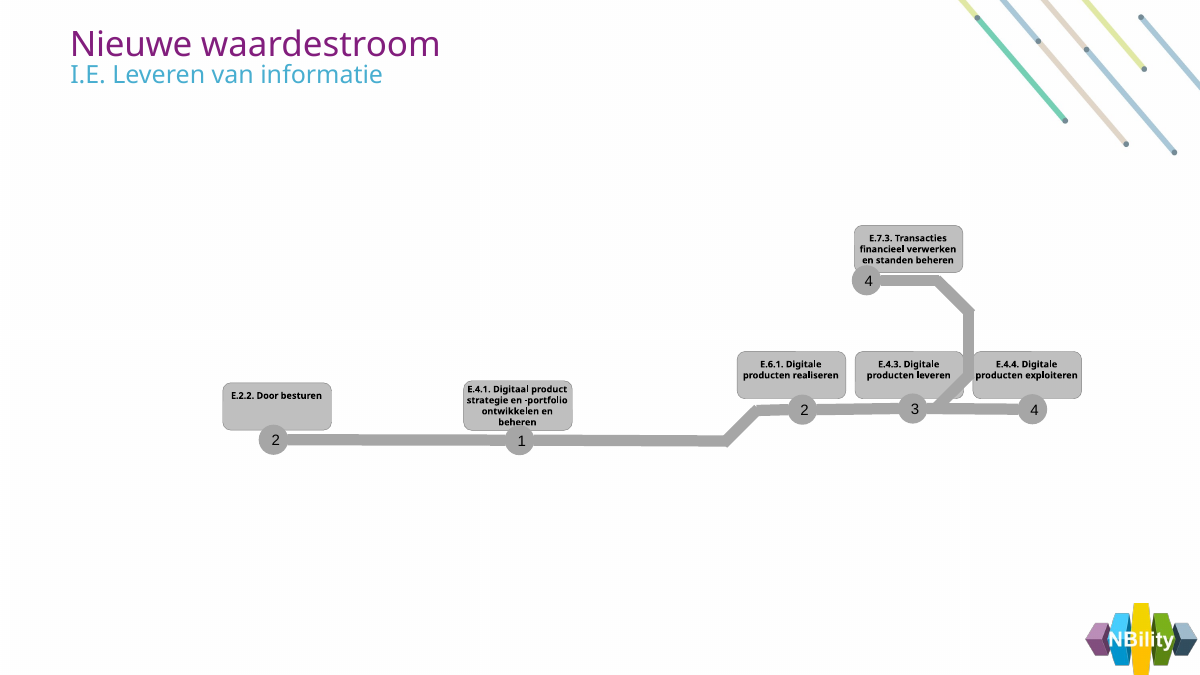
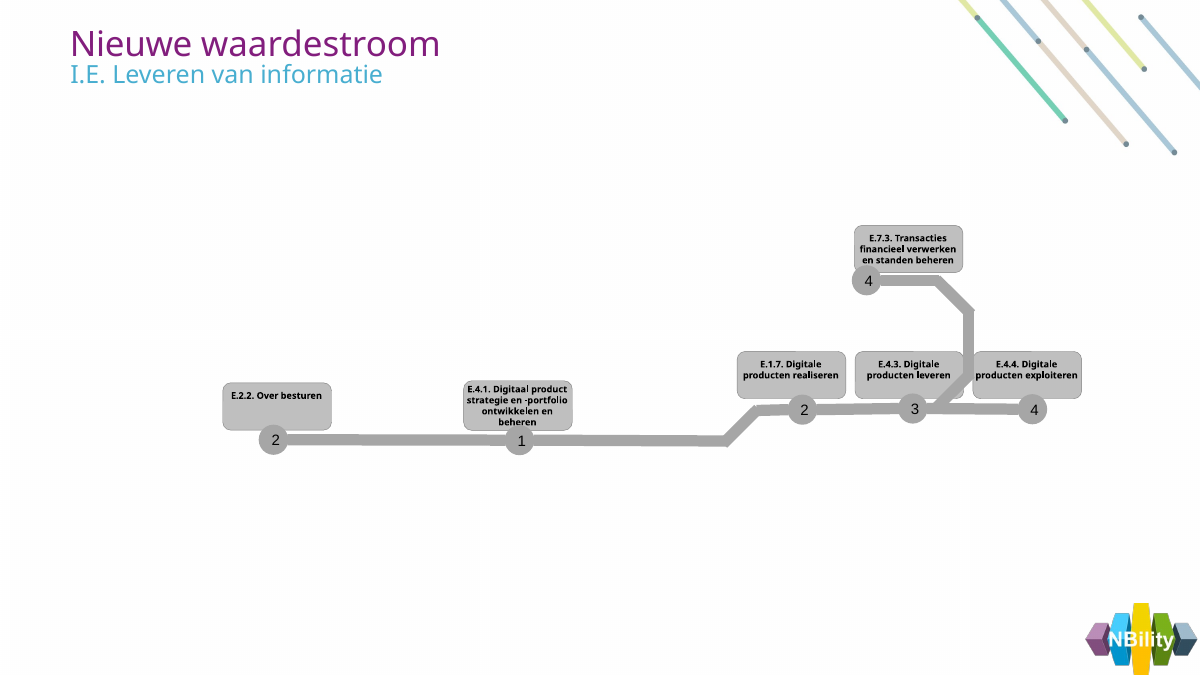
E.6.1: E.6.1 -> E.1.7 (772, 364)
Door: Door -> Over (268, 396)
